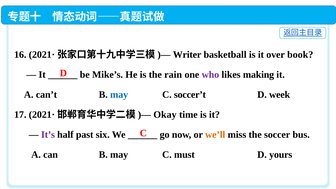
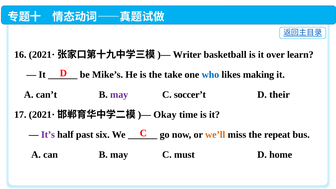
book: book -> learn (300, 55)
rain: rain -> take (173, 75)
who colour: purple -> blue (210, 75)
may colour: blue -> purple (119, 95)
week: week -> their (280, 95)
soccer: soccer -> repeat (277, 135)
yours: yours -> home (281, 155)
